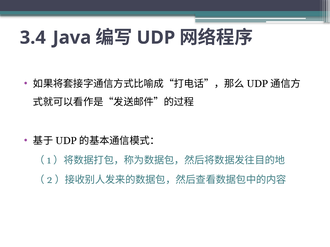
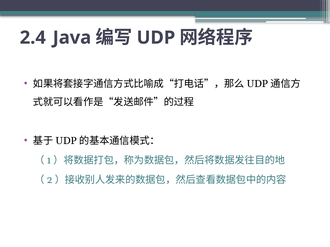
3.4: 3.4 -> 2.4 (33, 38)
